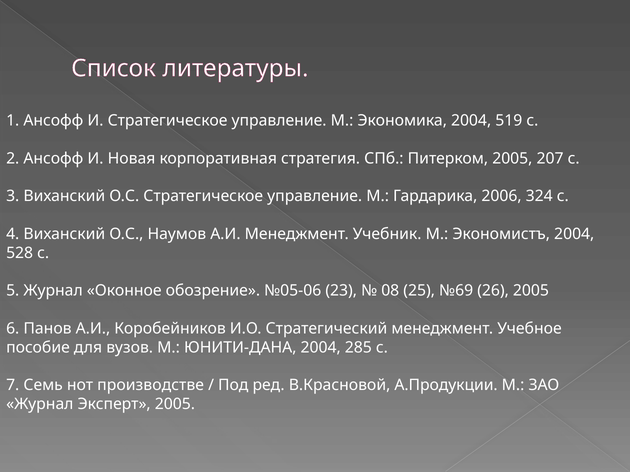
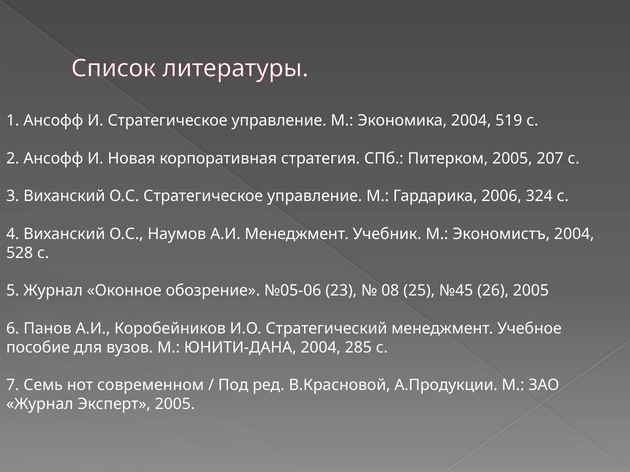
№69: №69 -> №45 (456, 291)
производстве: производстве -> современном (151, 385)
